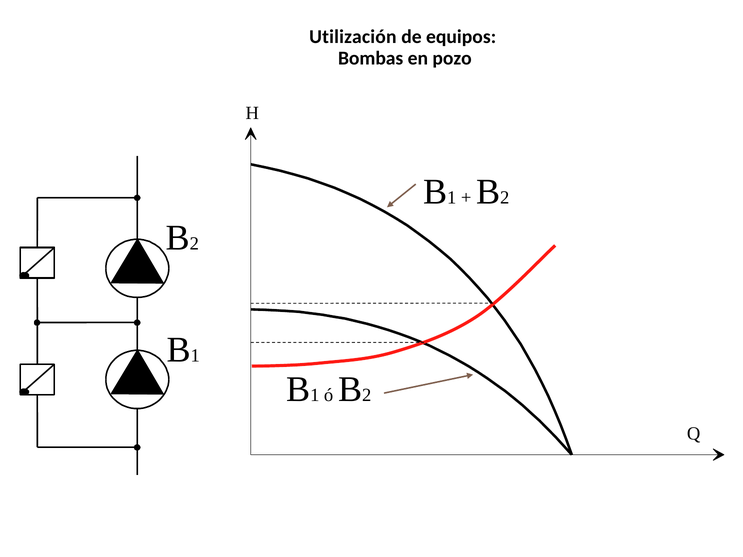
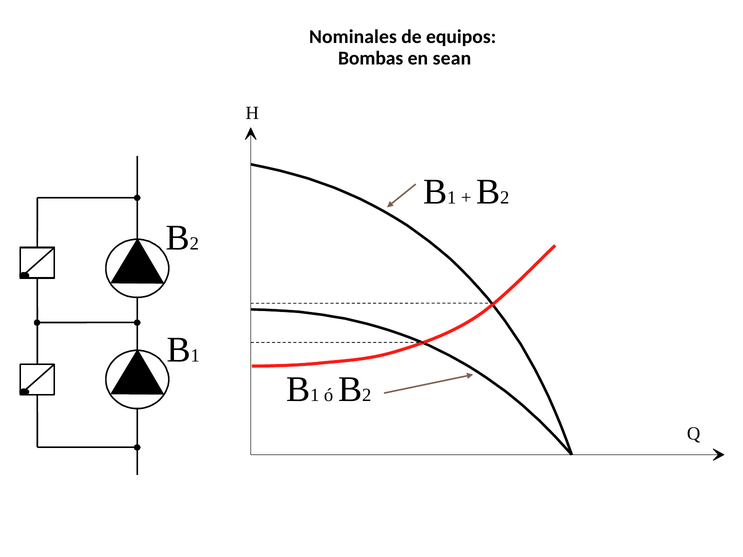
Utilización: Utilización -> Nominales (353, 37)
pozo: pozo -> sean (452, 58)
